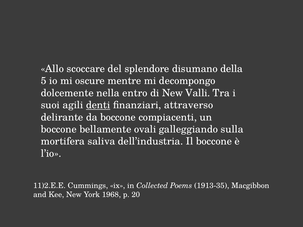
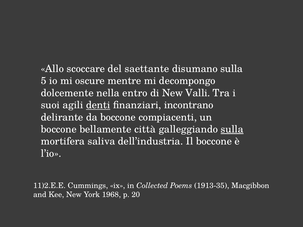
splendore: splendore -> saettante (147, 69)
disumano della: della -> sulla (232, 69)
attraverso: attraverso -> incontrano (189, 105)
ovali: ovali -> città (145, 129)
sulla underline: none -> present (232, 129)
